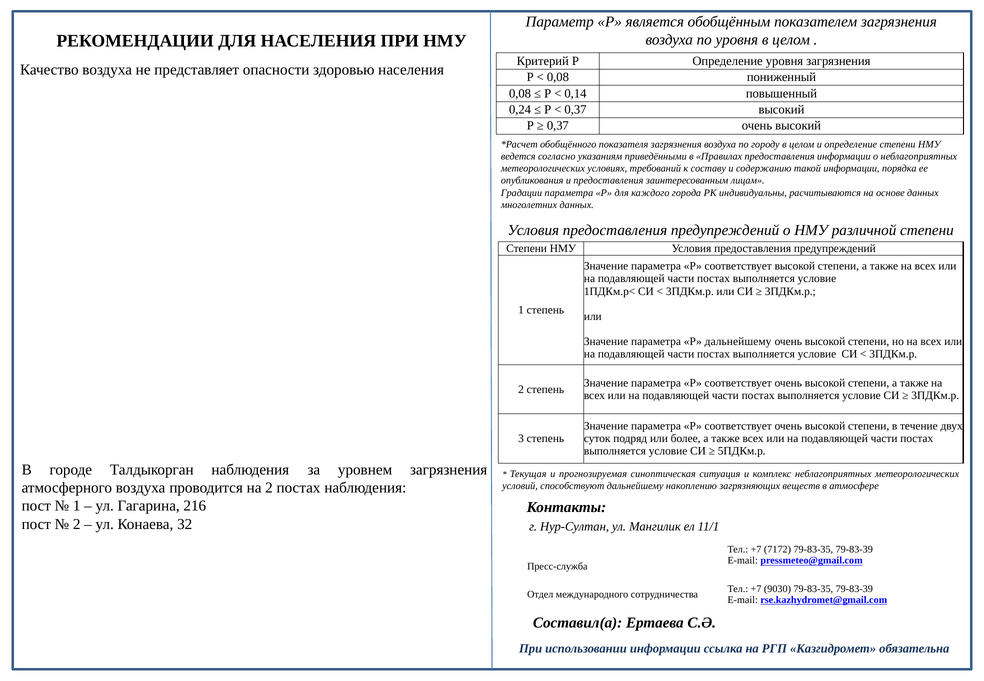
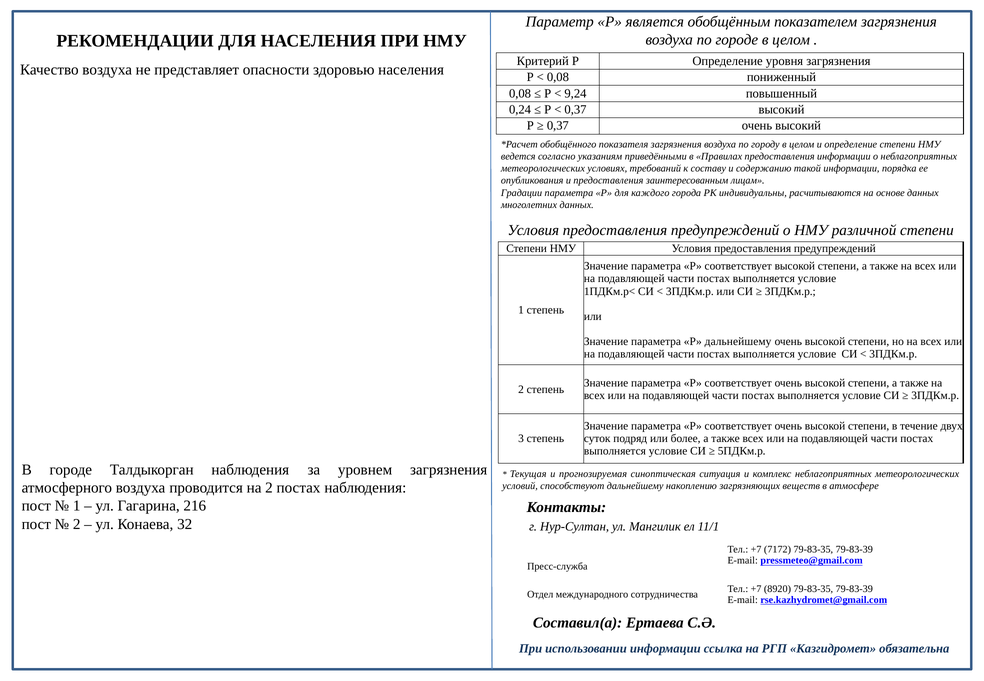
по уровня: уровня -> городе (737, 40)
0,14: 0,14 -> 9,24 (575, 93)
9030: 9030 -> 8920 (777, 589)
